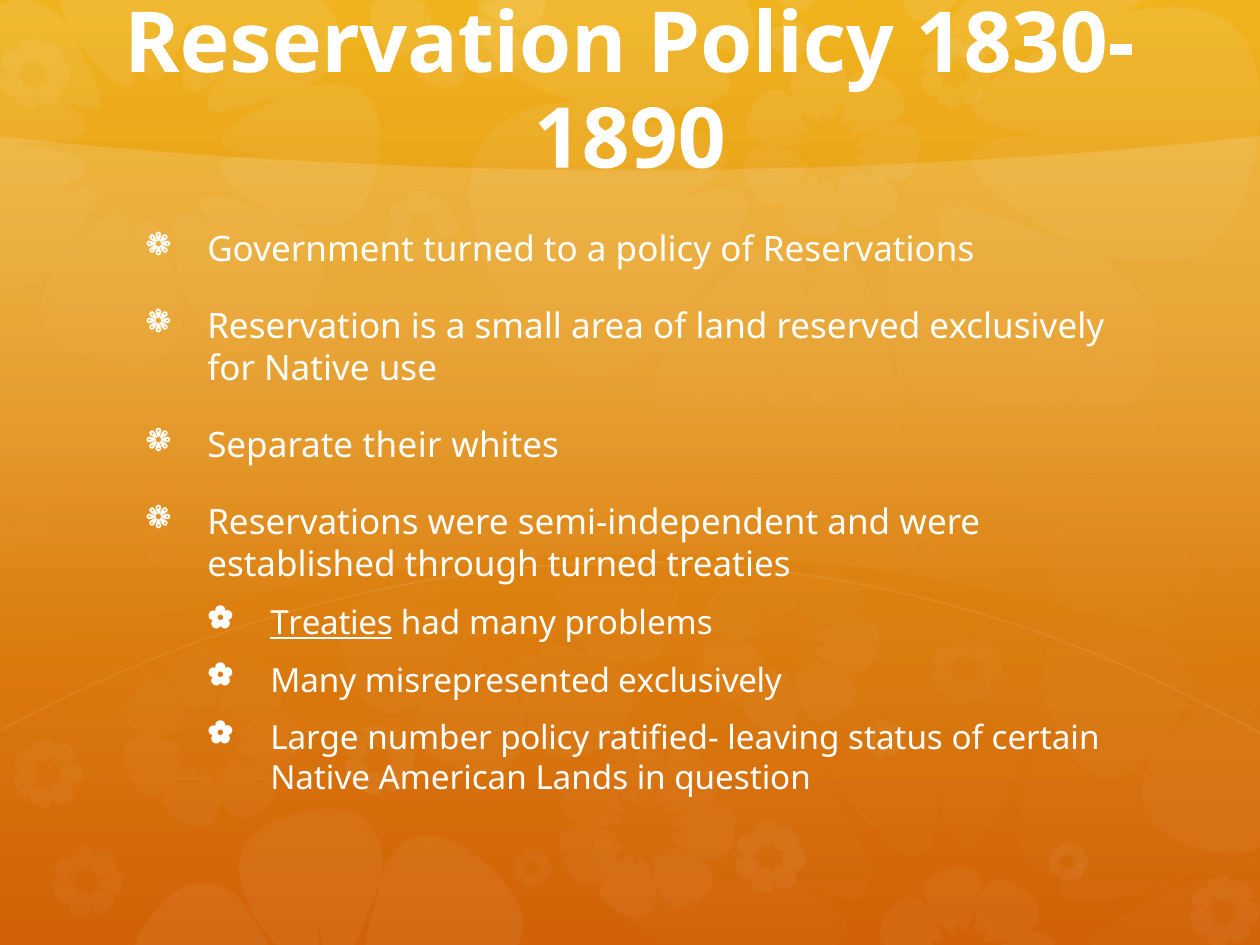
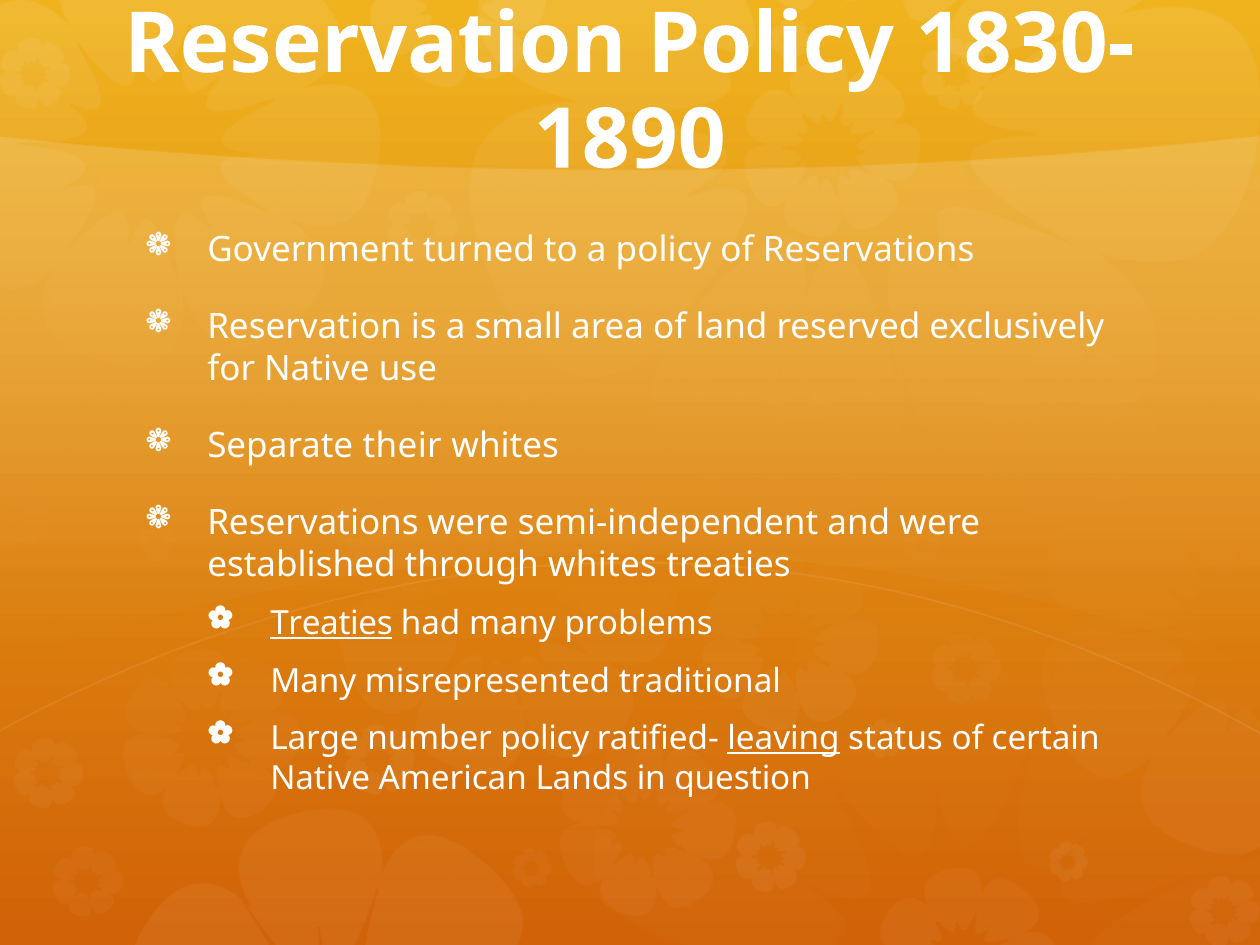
through turned: turned -> whites (603, 565)
misrepresented exclusively: exclusively -> traditional (700, 681)
leaving underline: none -> present (783, 739)
